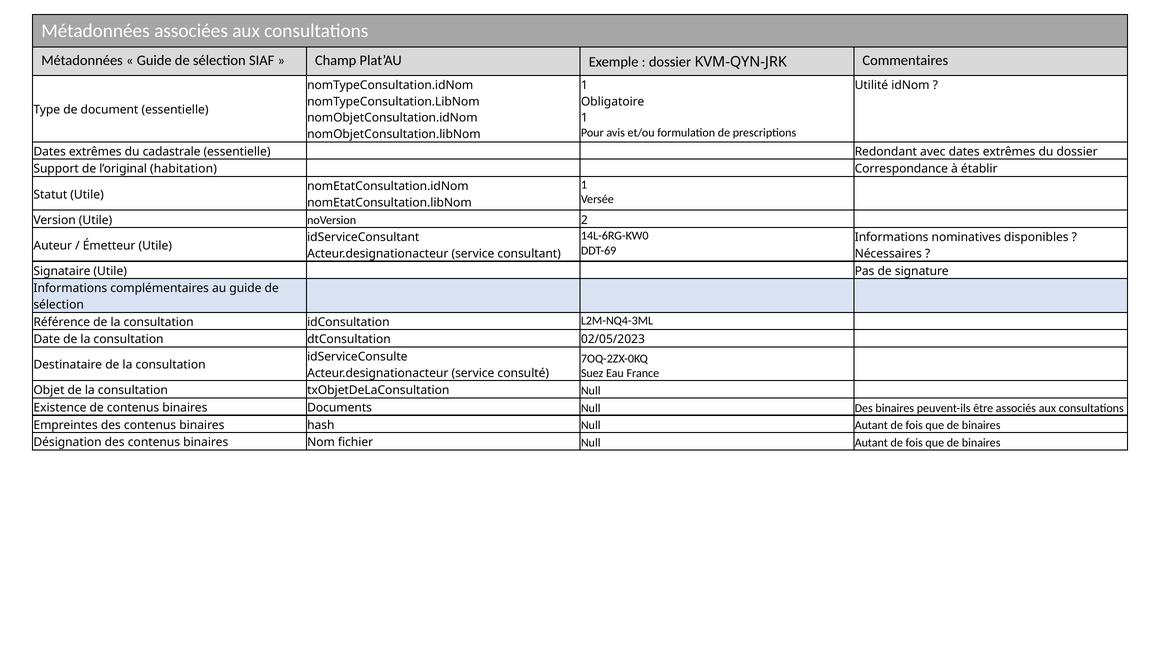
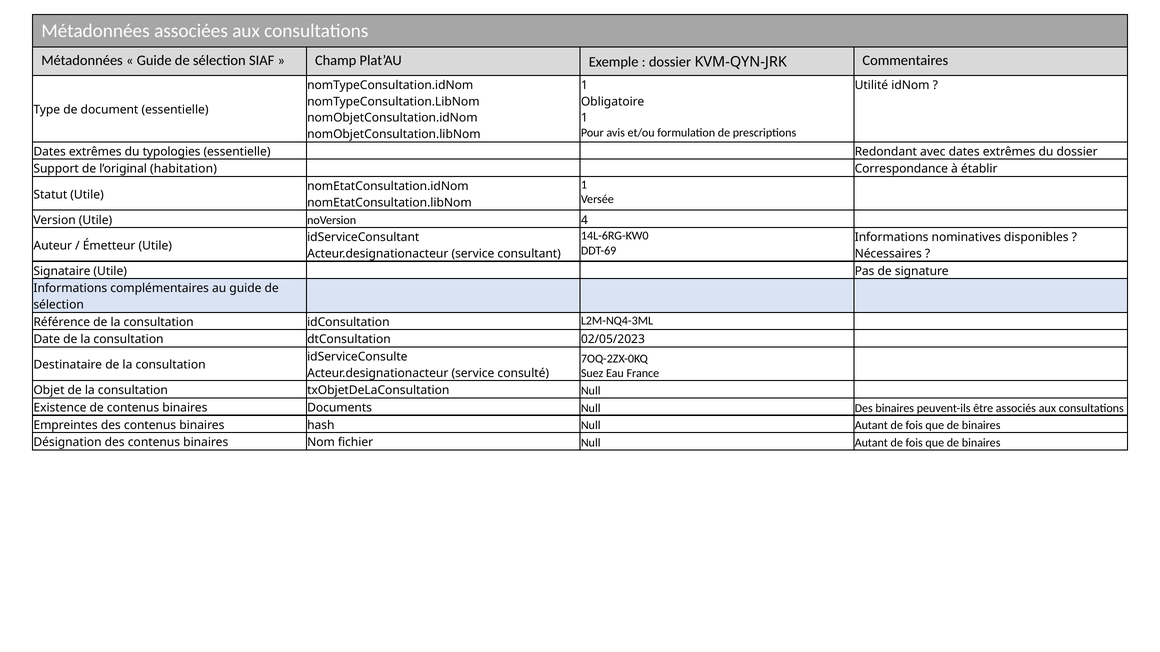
cadastrale: cadastrale -> typologies (172, 152)
2: 2 -> 4 (584, 220)
